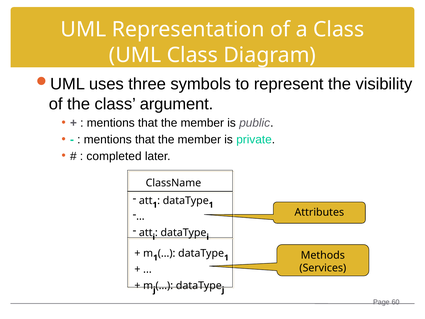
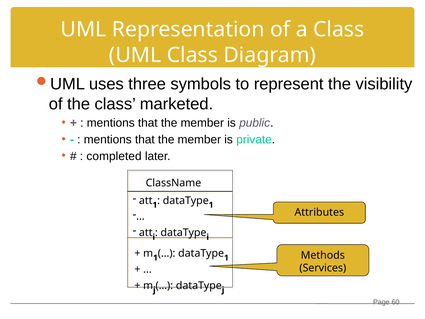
argument: argument -> marketed (176, 104)
